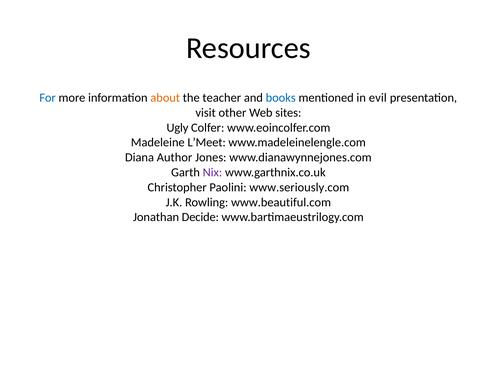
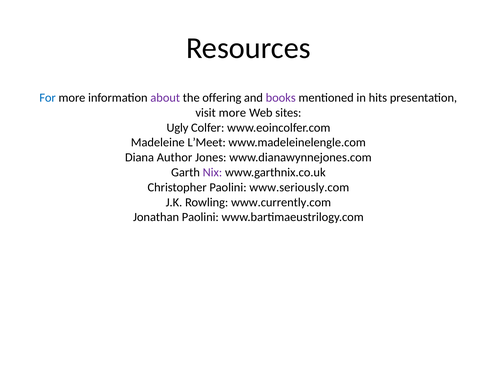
about colour: orange -> purple (165, 98)
teacher: teacher -> offering (222, 98)
books colour: blue -> purple (281, 98)
evil: evil -> hits (378, 98)
visit other: other -> more (232, 113)
www.beautiful.com: www.beautiful.com -> www.currently.com (281, 202)
Jonathan Decide: Decide -> Paolini (200, 217)
